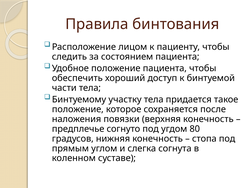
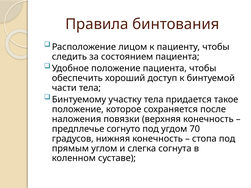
80: 80 -> 70 (195, 129)
